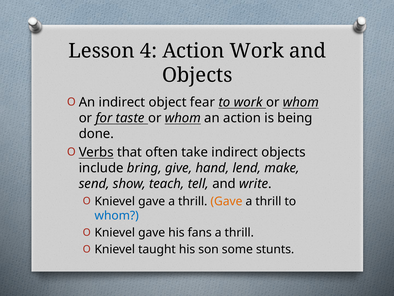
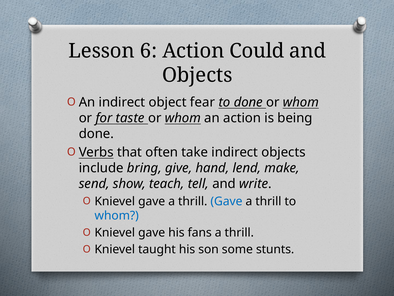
4: 4 -> 6 (148, 51)
Action Work: Work -> Could (257, 51)
to work: work -> done (248, 102)
Gave colour: orange -> blue (226, 201)
